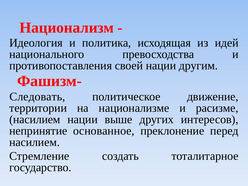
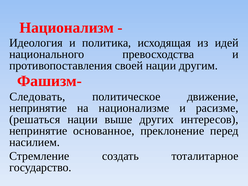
территории: территории -> непринятие (38, 108)
насилием: насилием -> решаться (35, 119)
